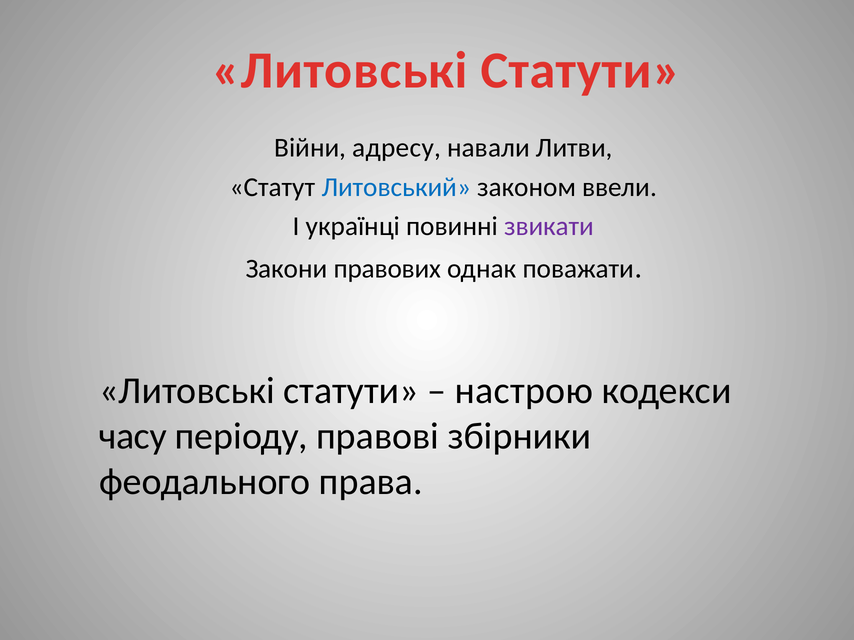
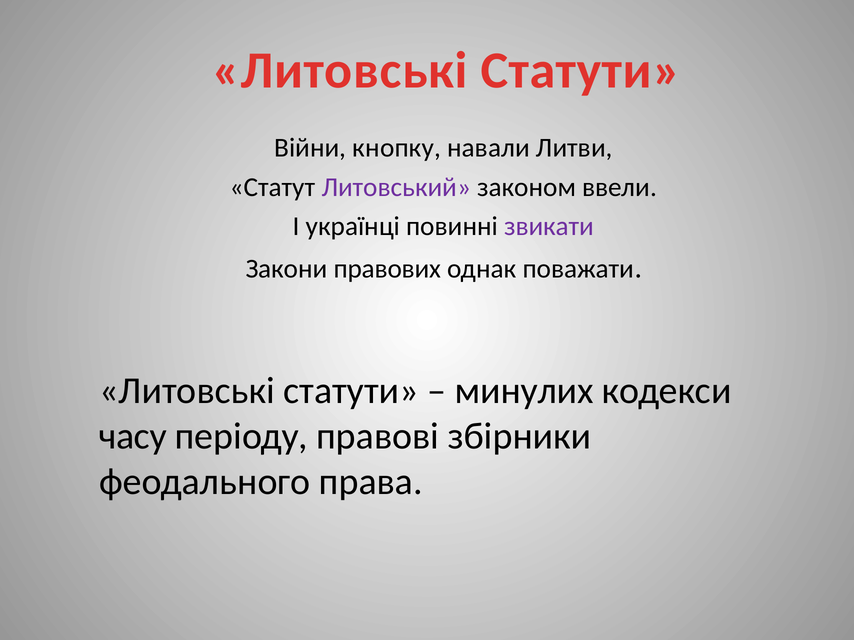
адресу: адресу -> кнопку (397, 148)
Литовський colour: blue -> purple (396, 187)
настрою: настрою -> минулих (524, 391)
